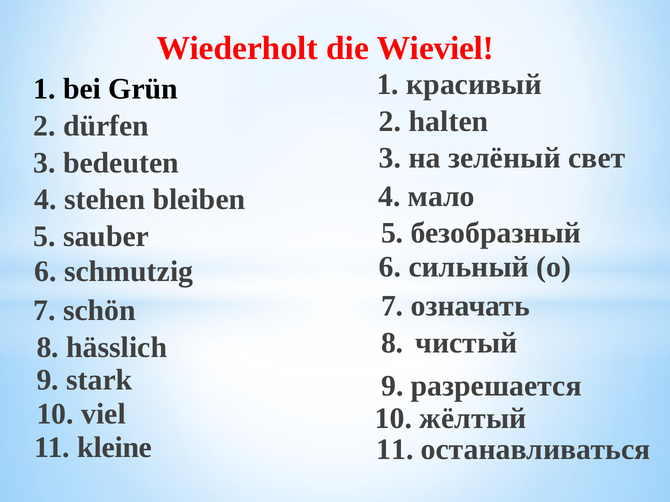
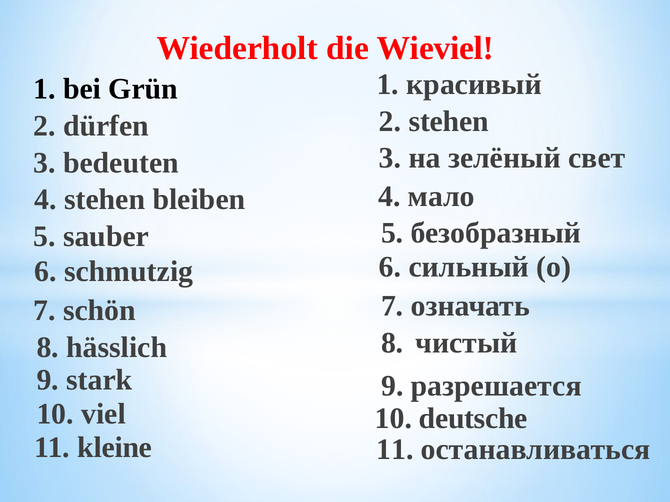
2 halten: halten -> stehen (449, 122)
жёлтый: жёлтый -> deutsche (473, 419)
